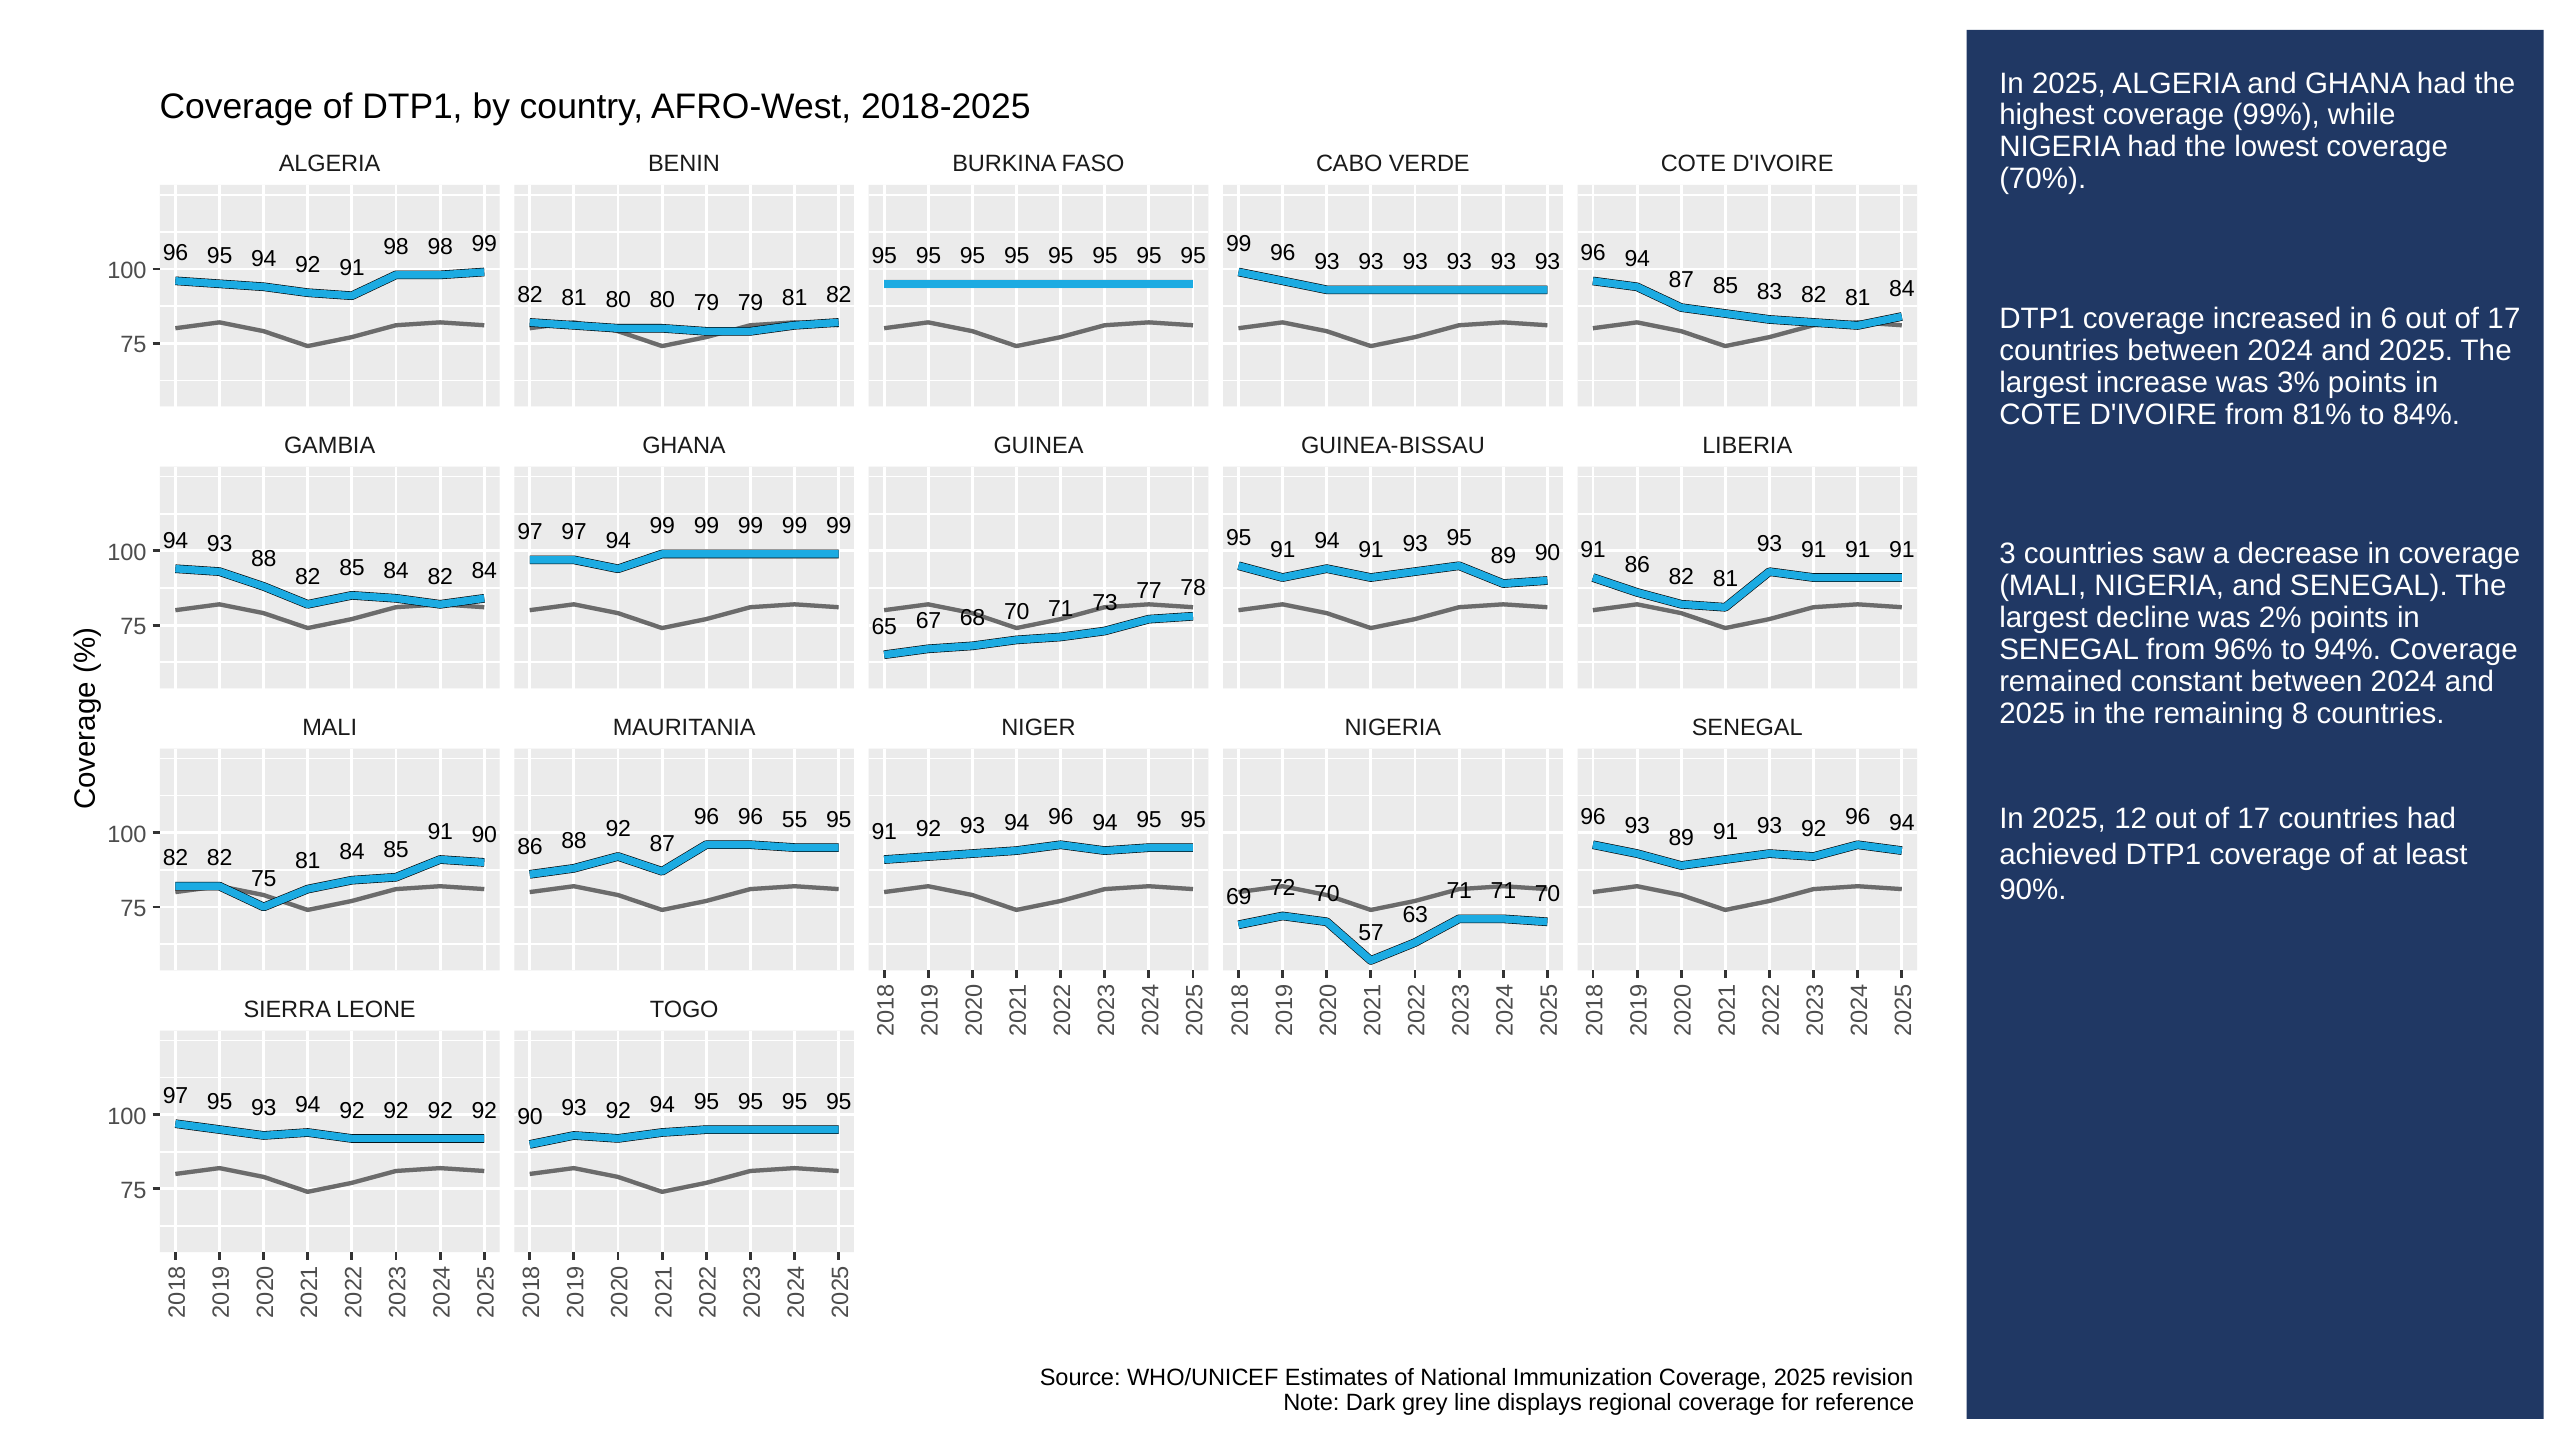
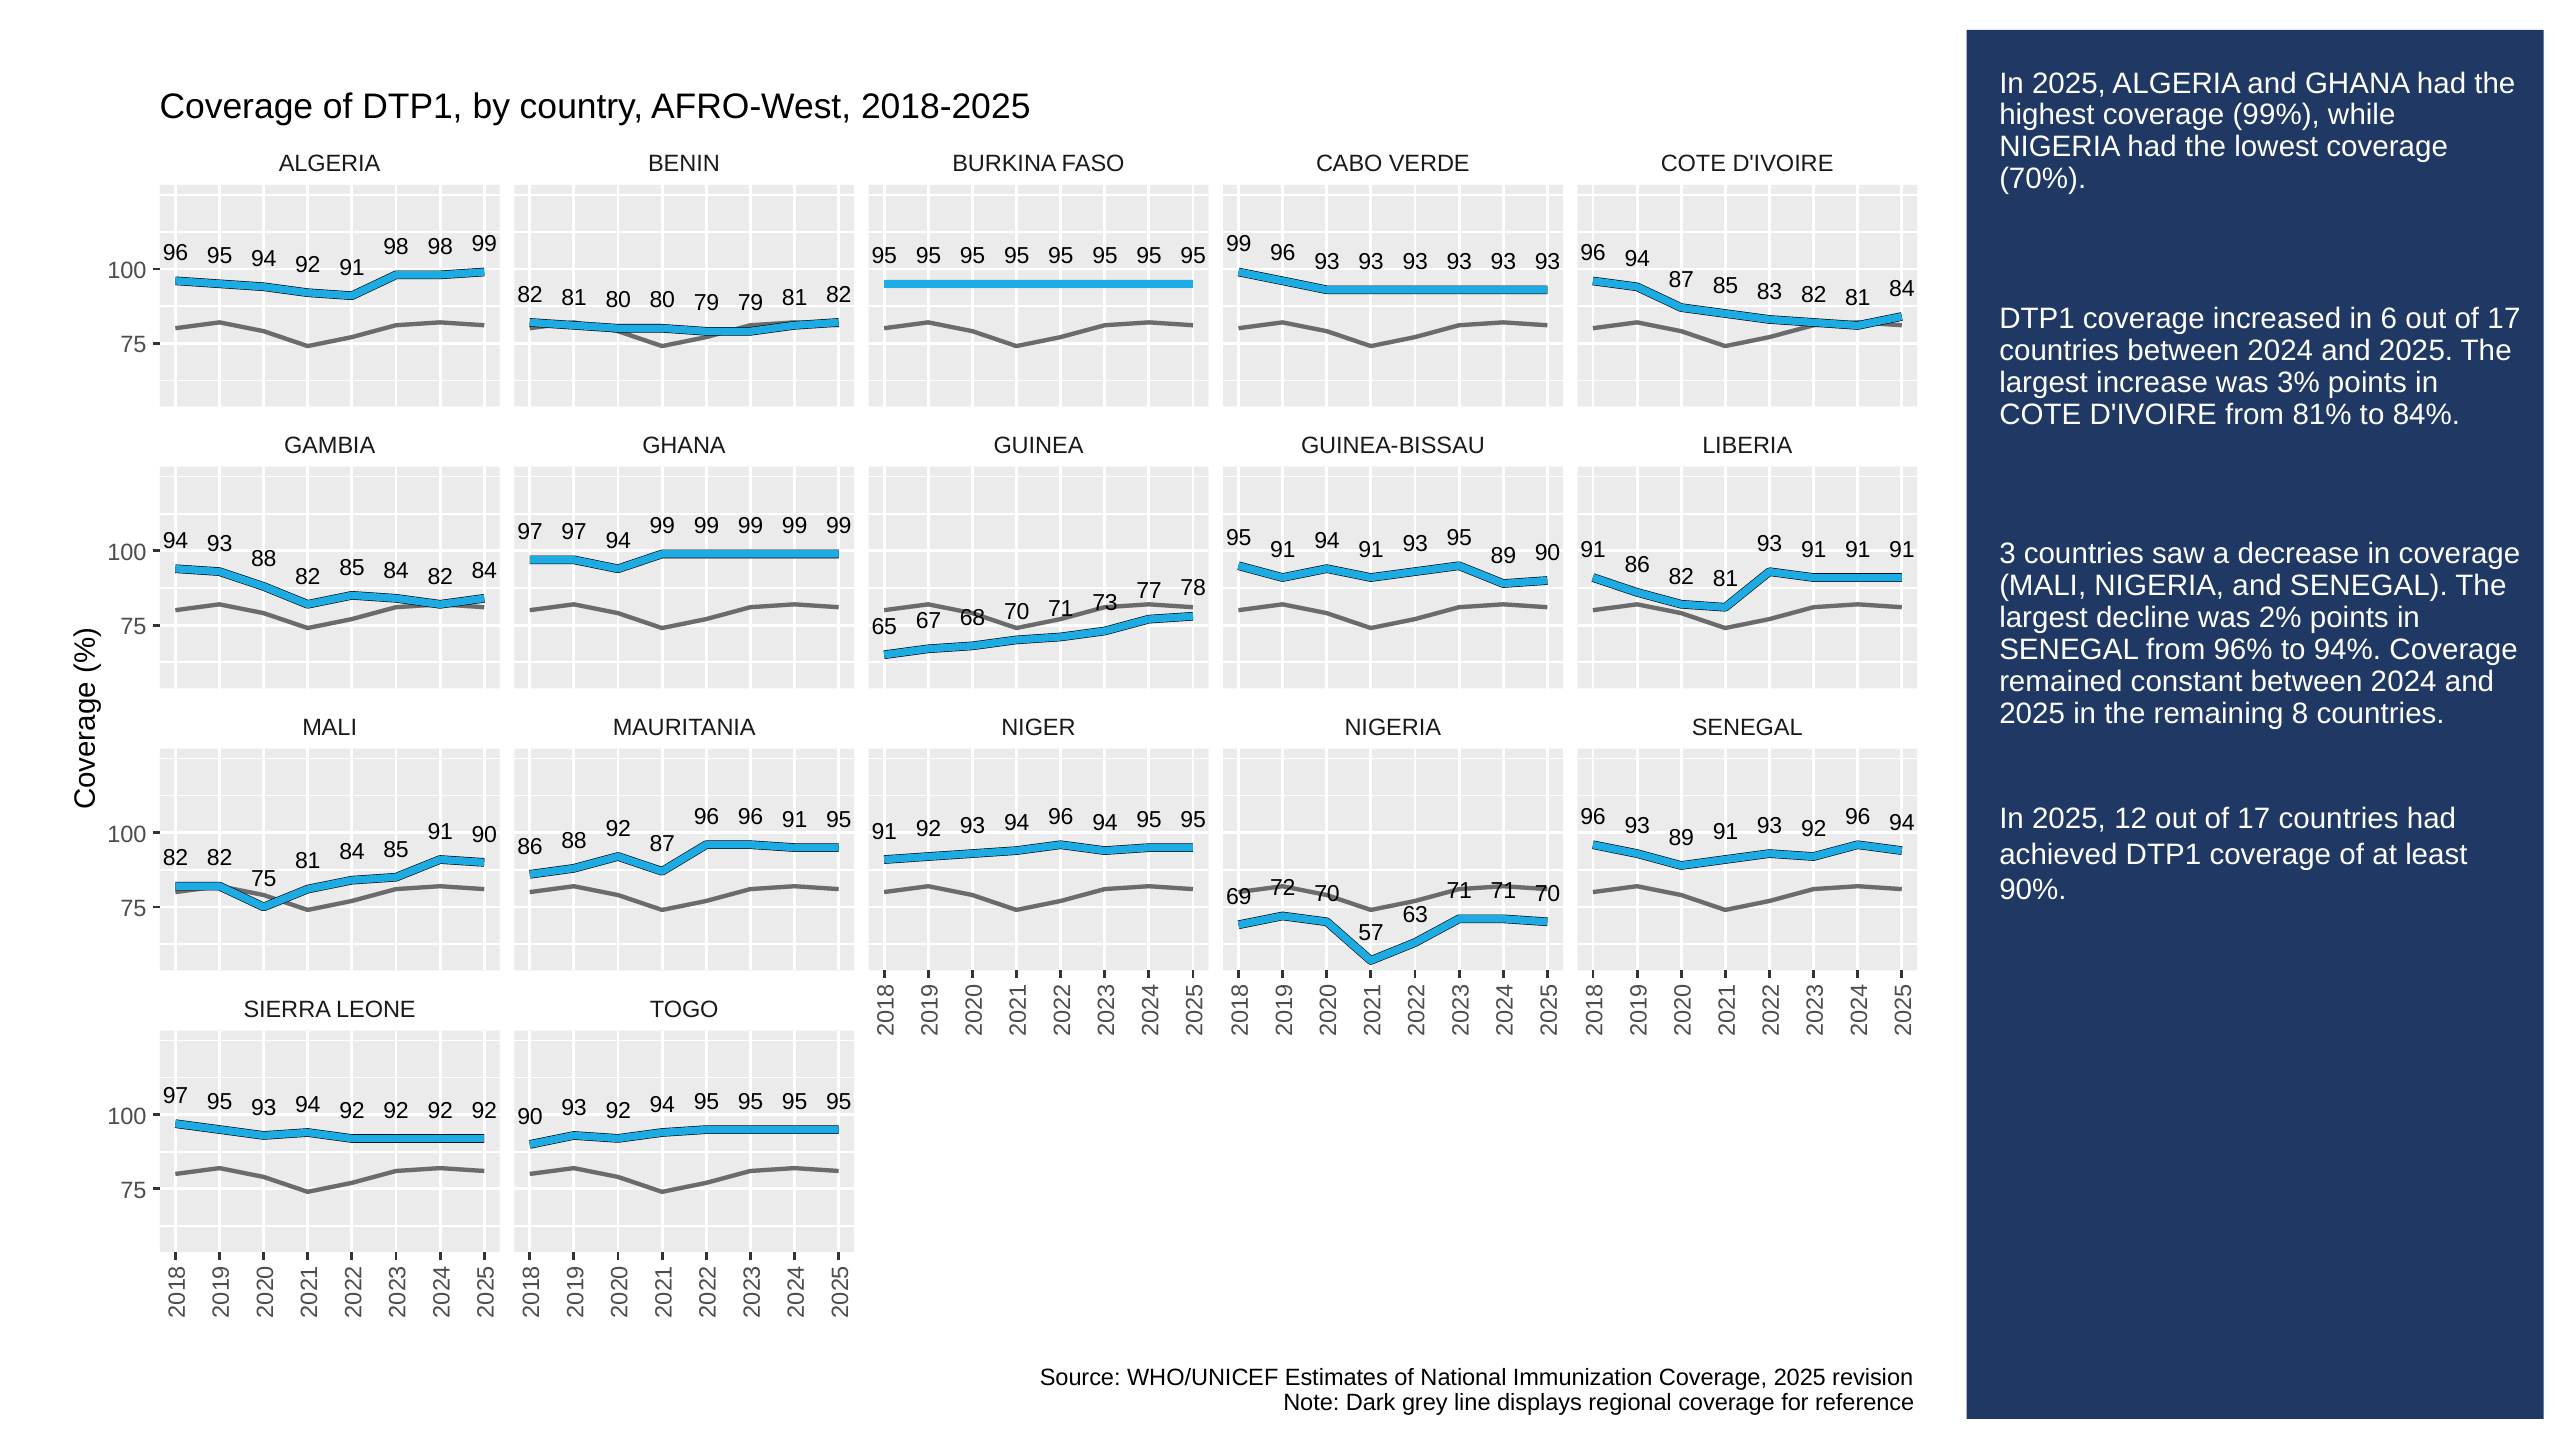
96 55: 55 -> 91 (795, 820)
